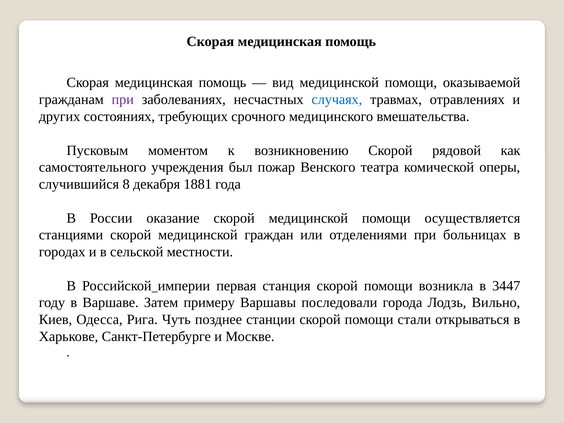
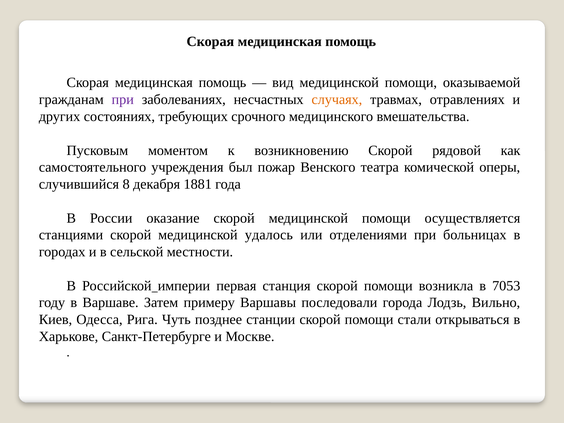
случаях colour: blue -> orange (337, 100)
граждан: граждан -> удалось (269, 235)
3447: 3447 -> 7053 (506, 286)
